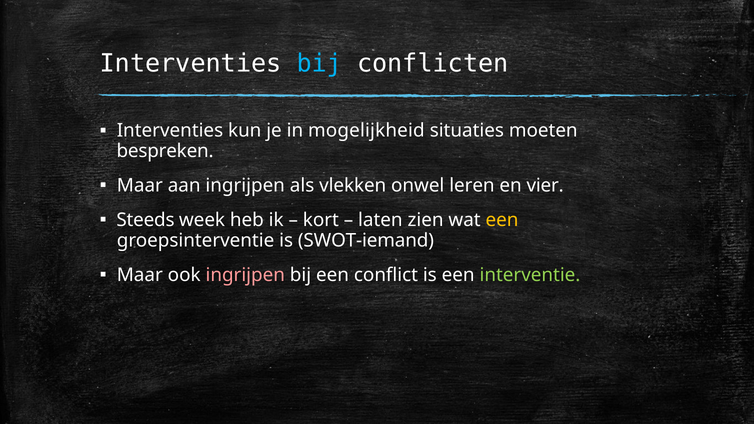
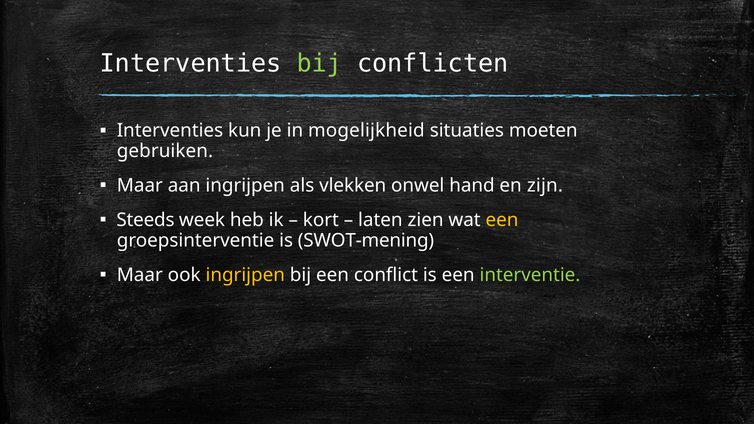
bij colour: light blue -> light green (319, 64)
bespreken: bespreken -> gebruiken (165, 151)
leren: leren -> hand (472, 186)
vier: vier -> zijn (545, 186)
SWOT-iemand: SWOT-iemand -> SWOT-mening (366, 240)
ingrijpen colour: pink -> yellow (245, 275)
